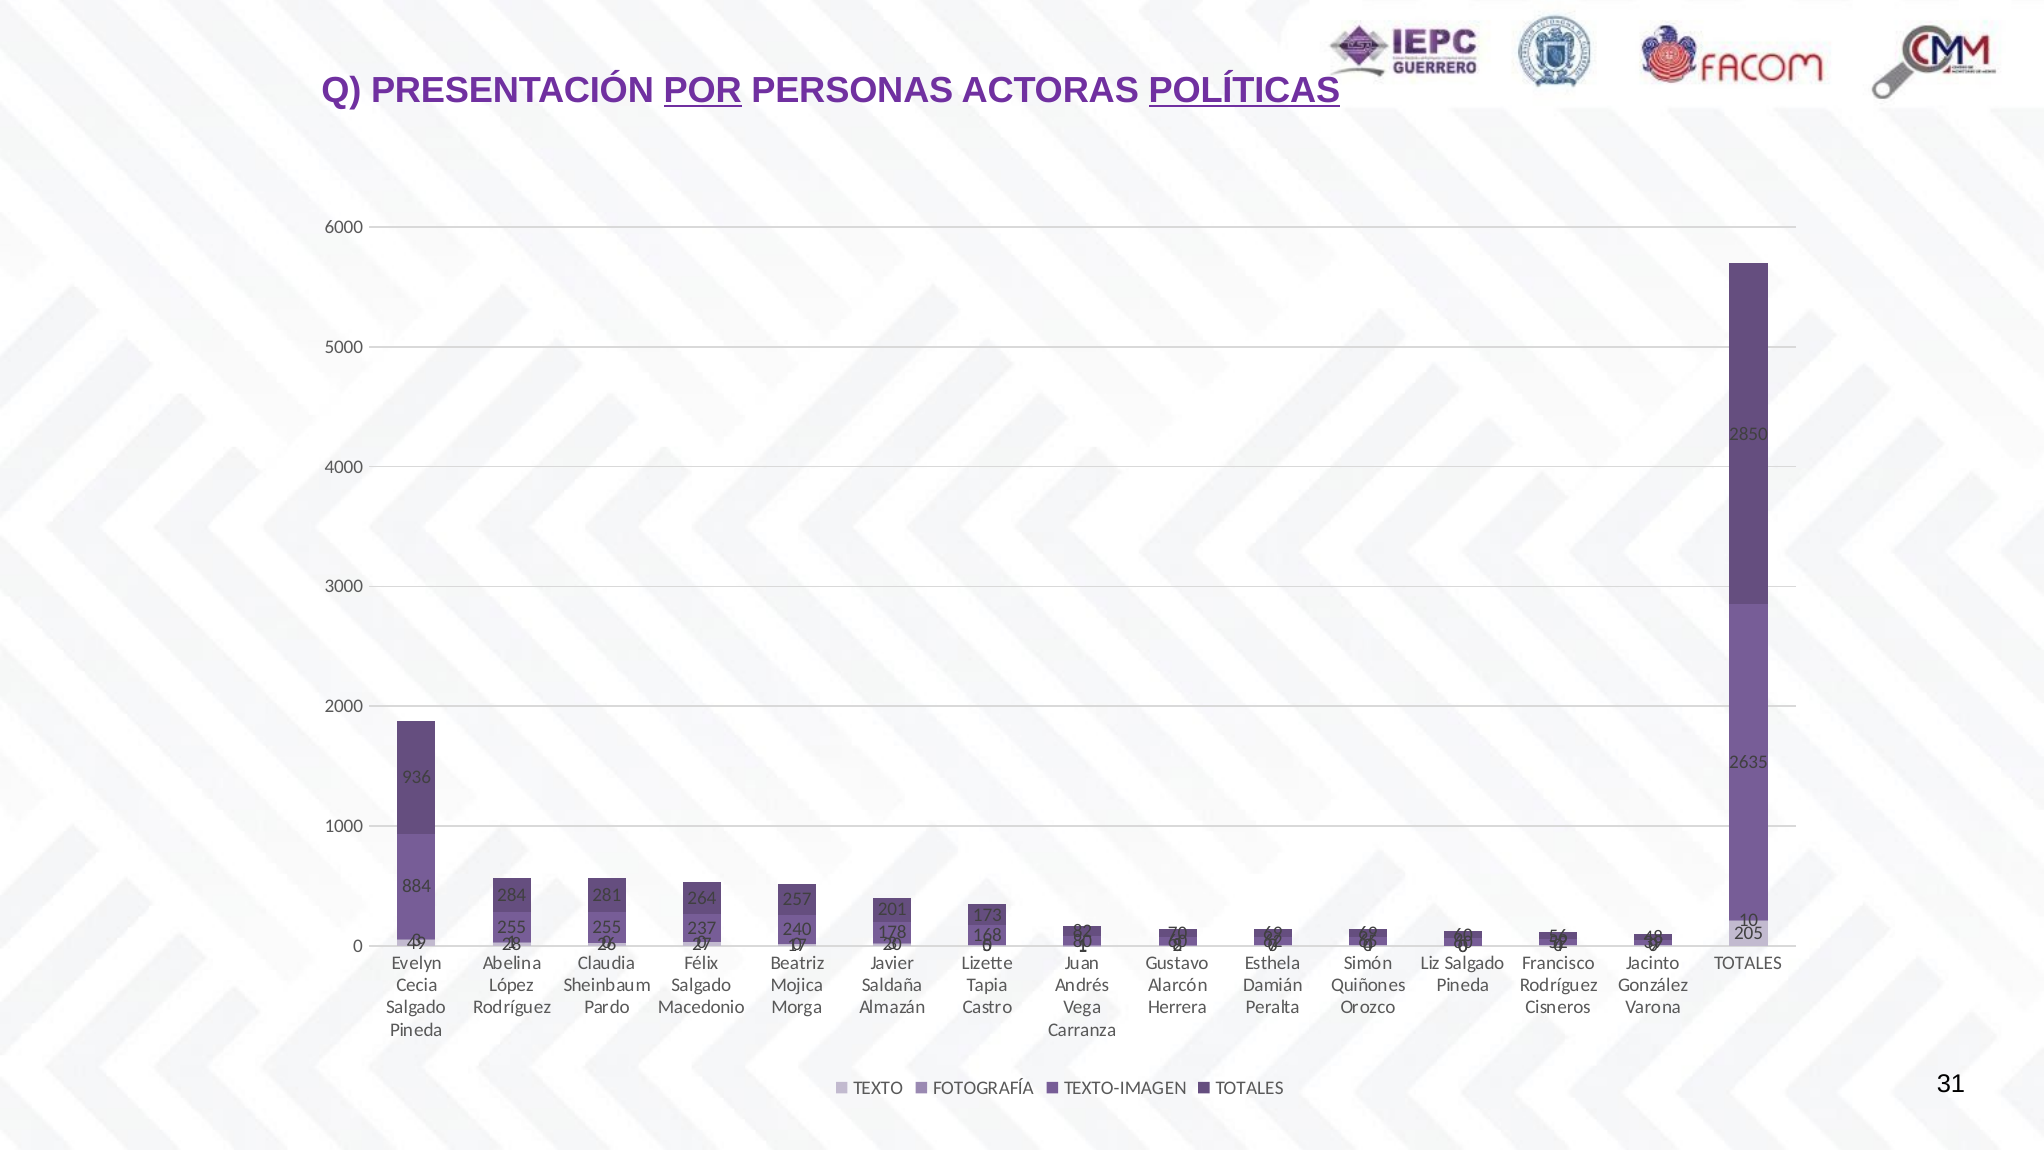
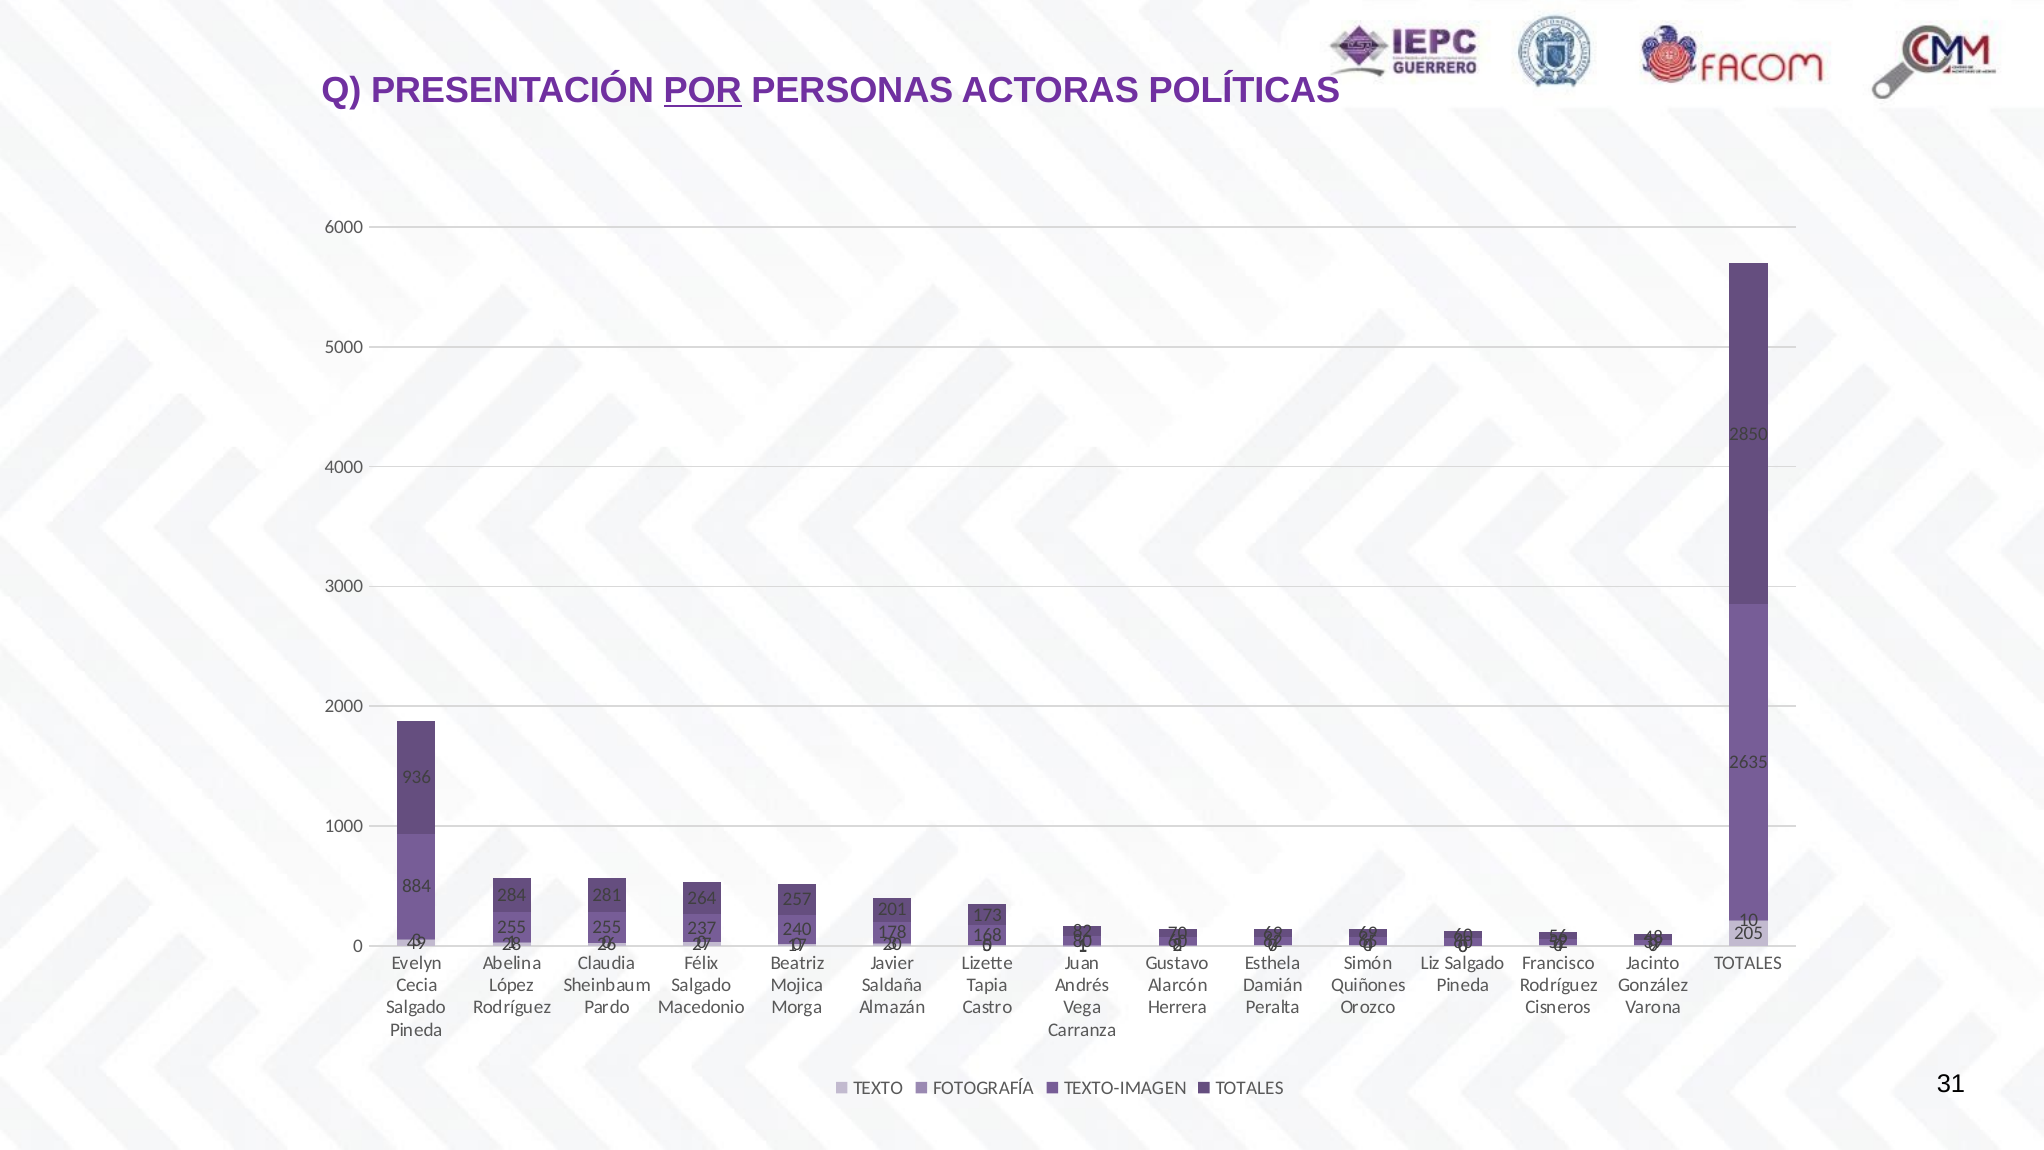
POLÍTICAS underline: present -> none (1244, 90)
